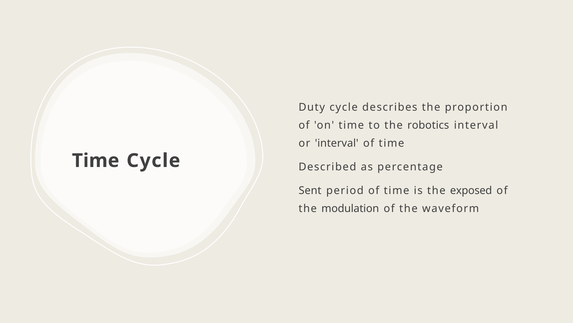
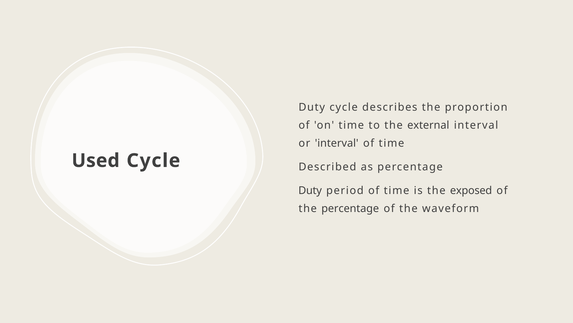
robotics: robotics -> external (428, 125)
Time: Time -> Used (96, 160)
Sent: Sent -> Duty (310, 190)
the modulation: modulation -> percentage (350, 208)
